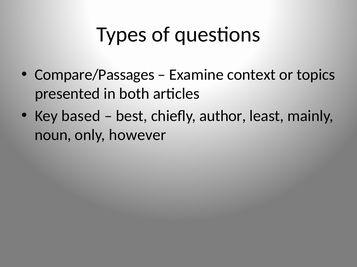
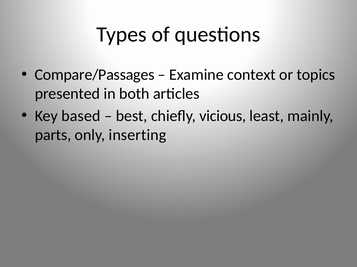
author: author -> vicious (223, 116)
noun: noun -> parts (53, 135)
however: however -> inserting (137, 135)
